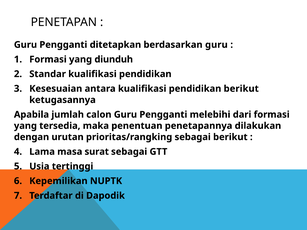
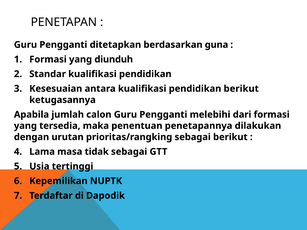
berdasarkan guru: guru -> guna (216, 45)
surat: surat -> tidak (97, 152)
